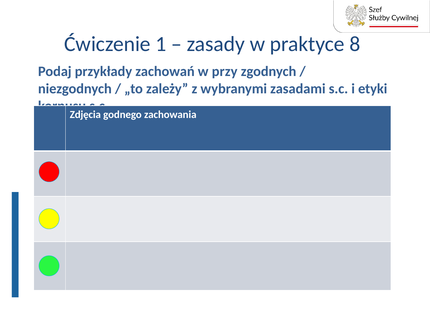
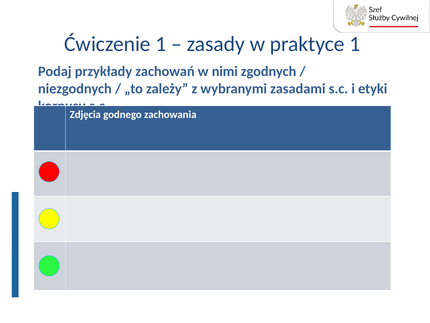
praktyce 8: 8 -> 1 (355, 44)
przy: przy -> nimi (225, 71)
